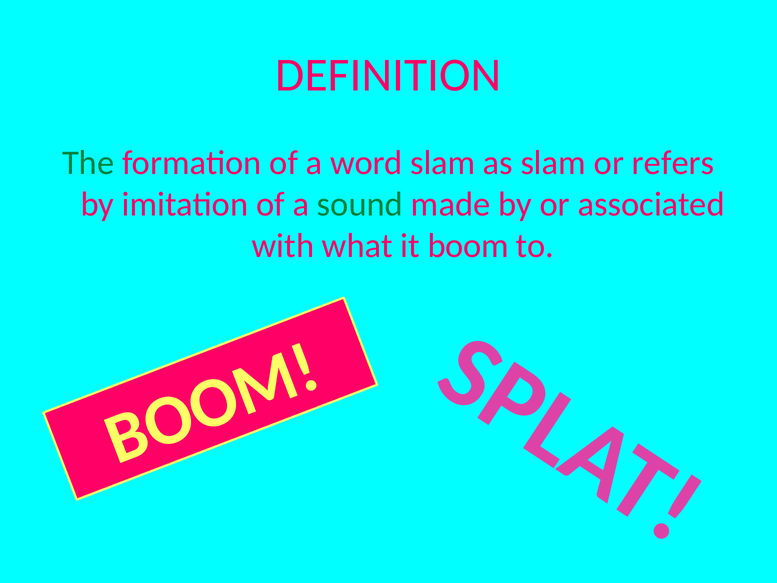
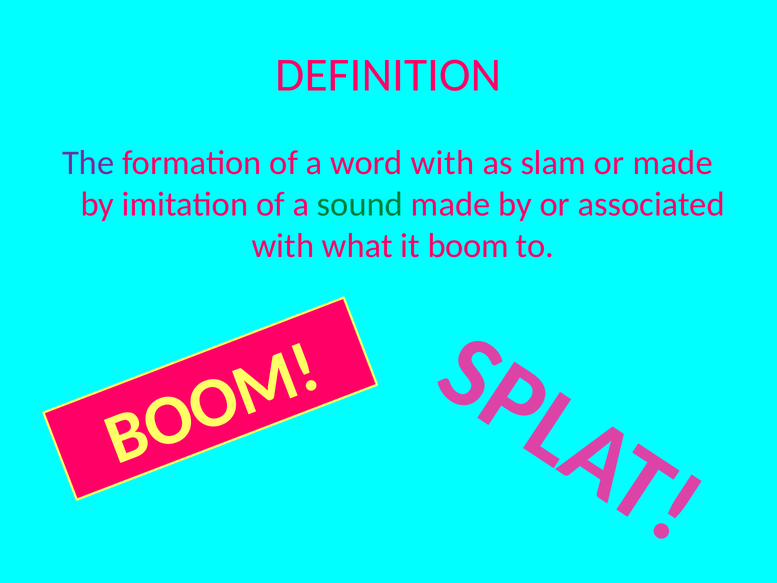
The colour: green -> purple (88, 163)
word slam: slam -> with (443, 163)
or refers: refers -> made (673, 163)
